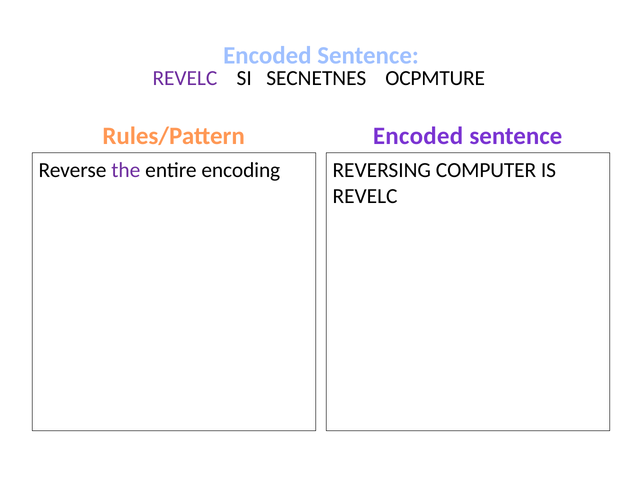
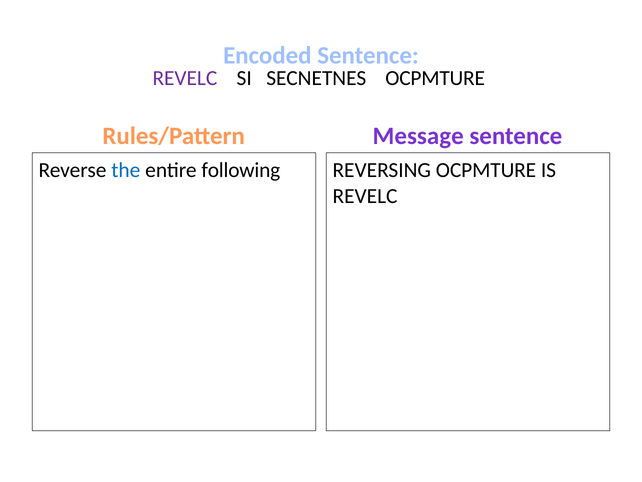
Rules/Pattern Encoded: Encoded -> Message (418, 136)
the colour: purple -> blue (126, 170)
encoding: encoding -> following (241, 170)
REVERSING COMPUTER: COMPUTER -> OCPMTURE (486, 170)
